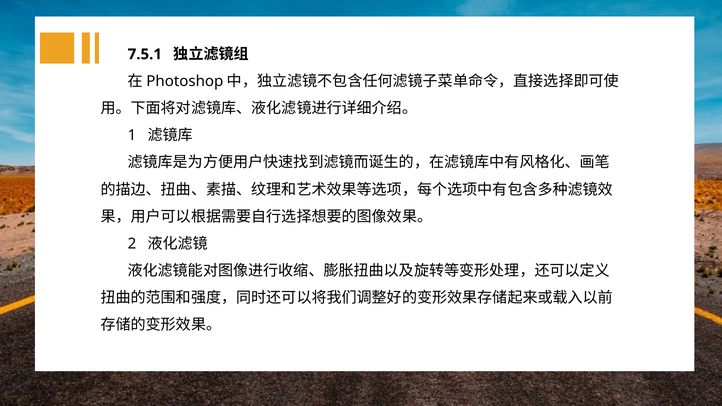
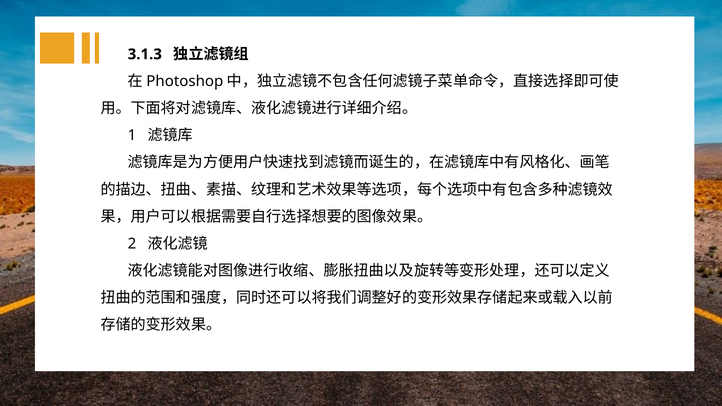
7.5.1: 7.5.1 -> 3.1.3 (145, 54)
